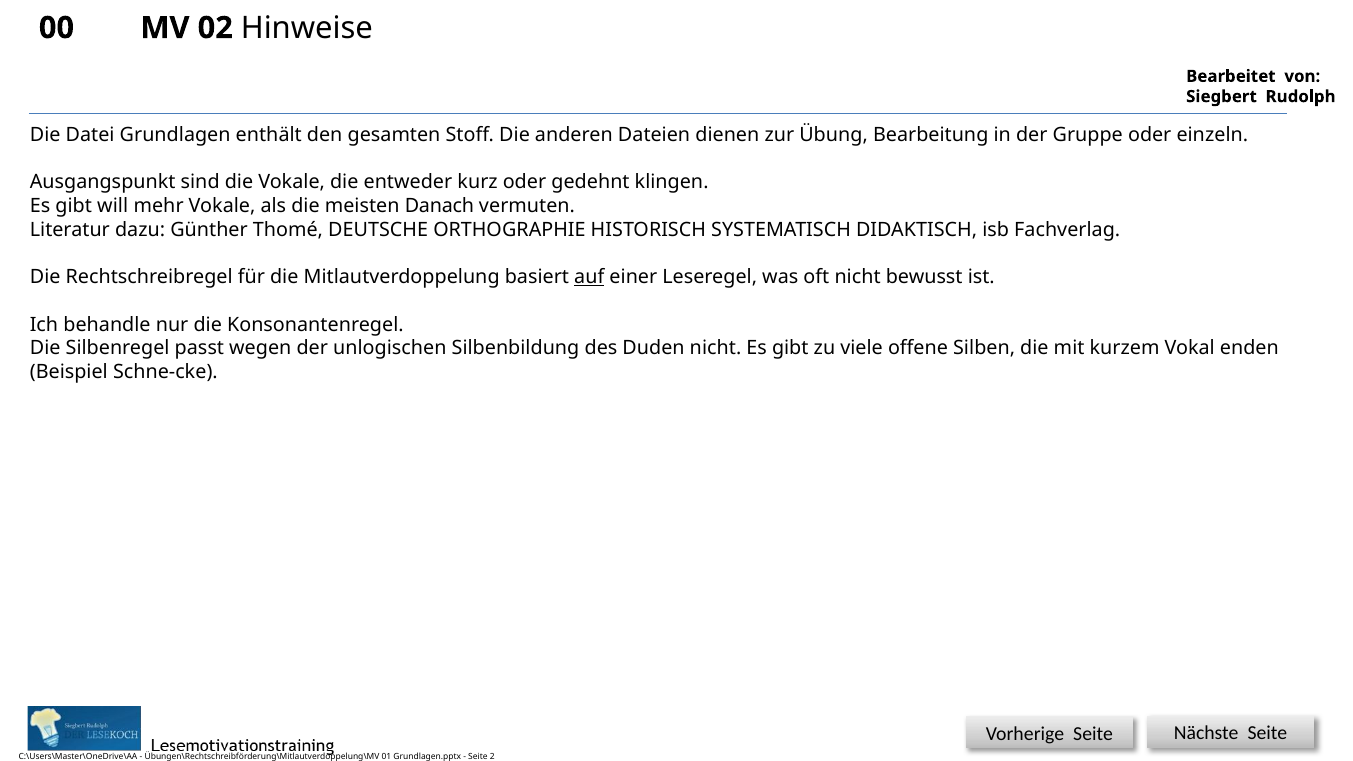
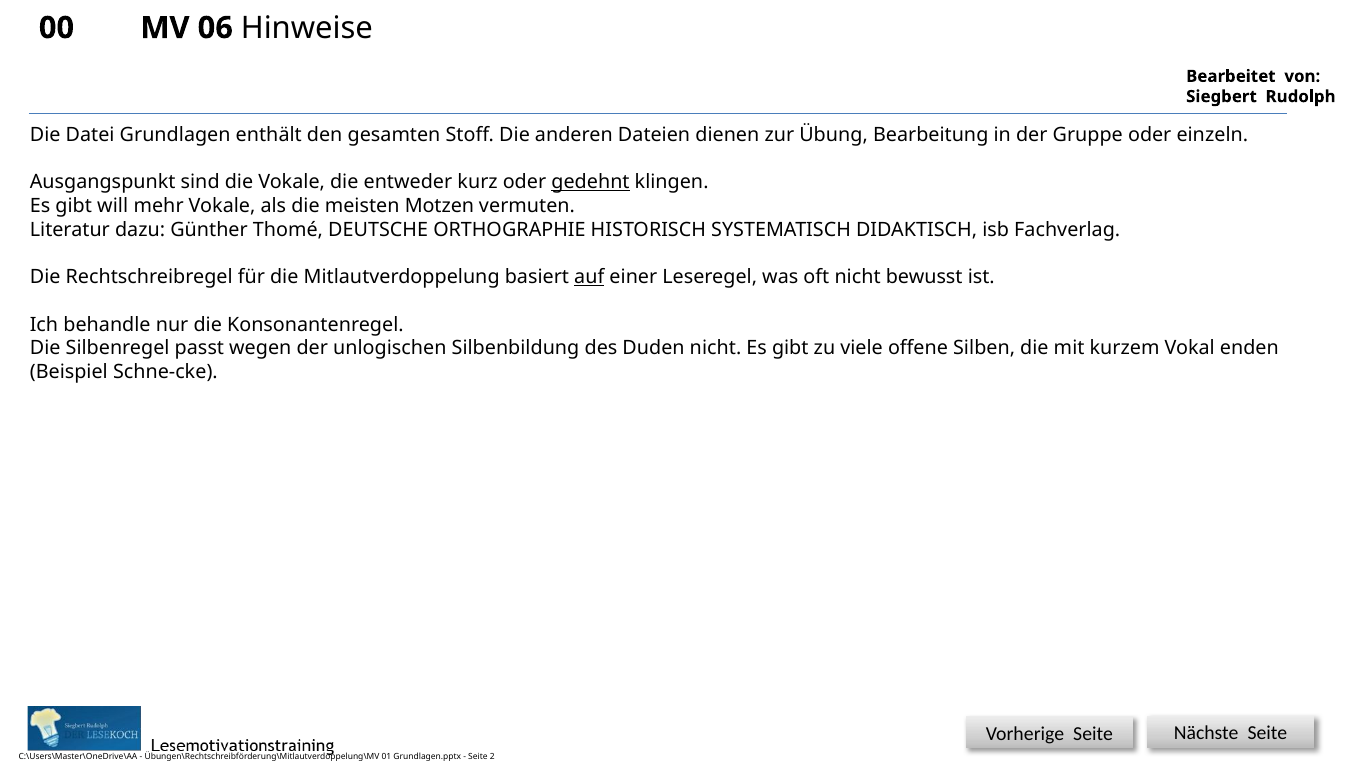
02: 02 -> 06 (215, 28)
gedehnt underline: none -> present (590, 182)
Danach: Danach -> Motzen (439, 206)
